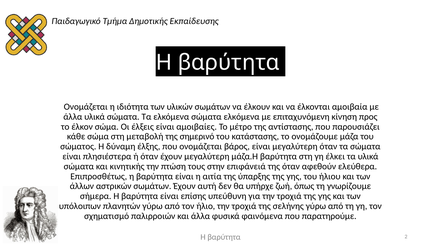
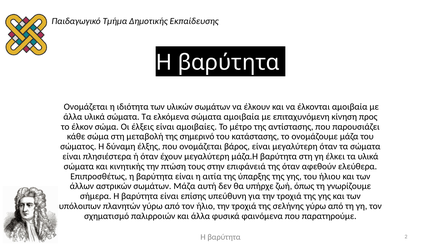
σώματα ελκόμενα: ελκόμενα -> αμοιβαία (242, 117)
σωμάτων Έχουν: Έχουν -> Μάζα (184, 186)
